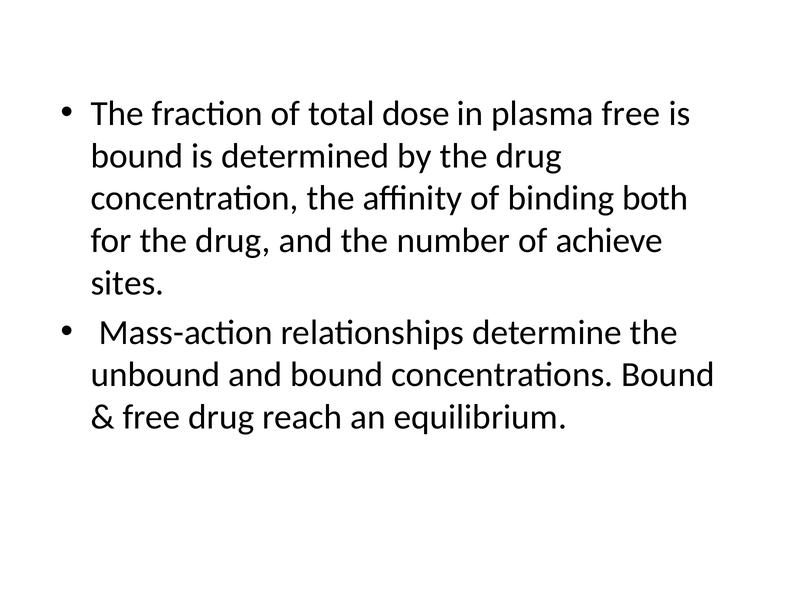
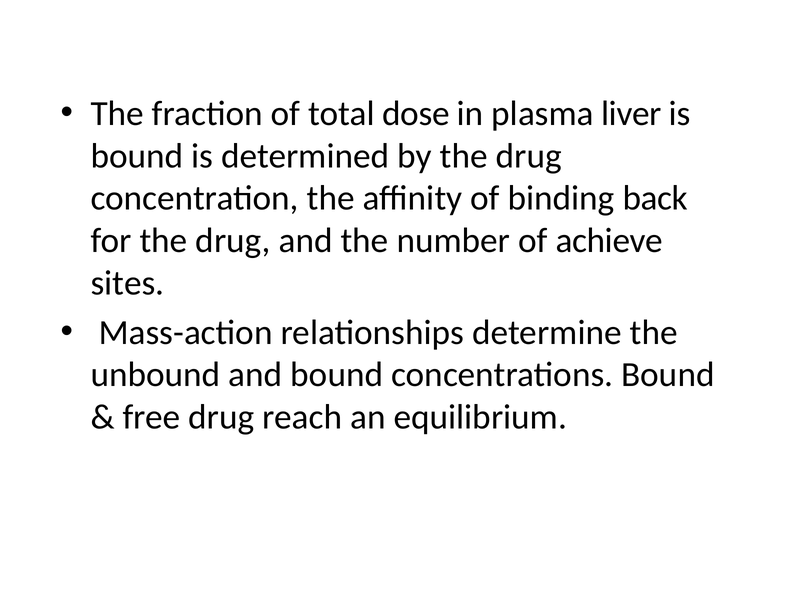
plasma free: free -> liver (631, 114)
both: both -> back (655, 198)
